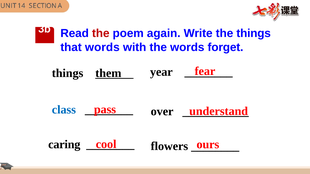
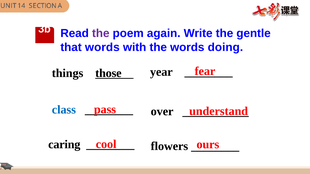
the colour: red -> purple (101, 33)
the things: things -> gentle (254, 33)
forget: forget -> doing (225, 47)
them: them -> those (108, 73)
